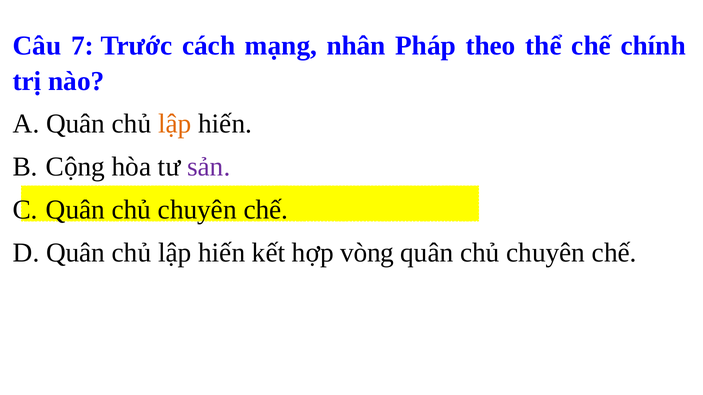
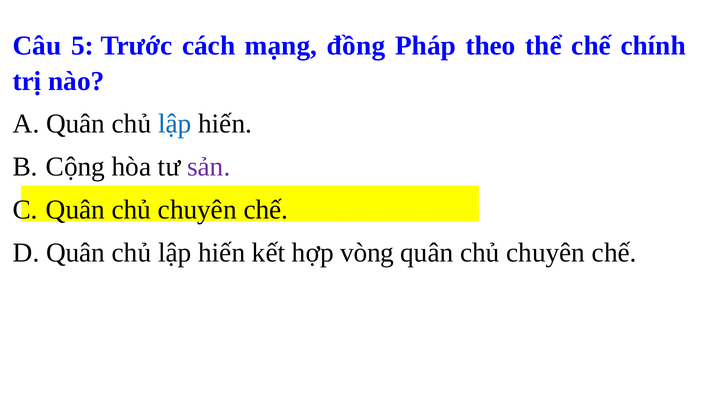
7: 7 -> 5 (82, 46)
nhân: nhân -> đồng (356, 46)
lập colour: orange -> blue (175, 124)
